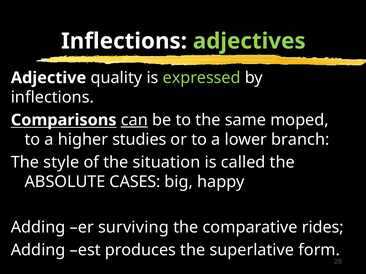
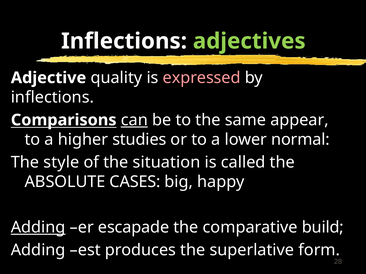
expressed colour: light green -> pink (202, 78)
moped: moped -> appear (299, 120)
branch: branch -> normal (300, 140)
Adding underline: none -> present (38, 228)
surviving: surviving -> escapade (134, 228)
rides: rides -> build (323, 228)
